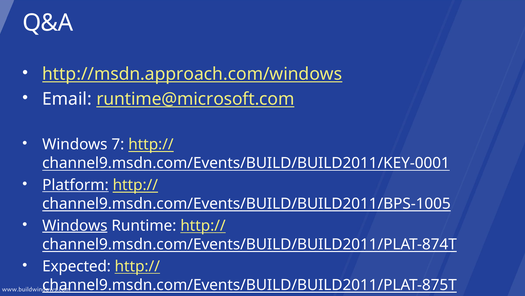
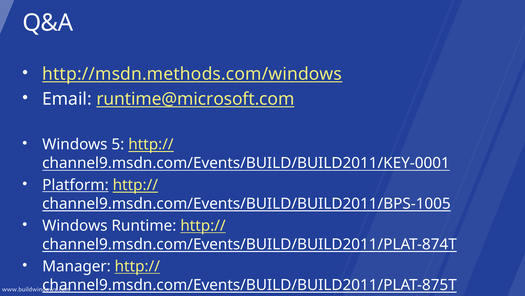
http://msdn.approach.com/windows: http://msdn.approach.com/windows -> http://msdn.methods.com/windows (192, 74)
7: 7 -> 5 (118, 144)
Windows underline: present -> none (75, 225)
Expected: Expected -> Manager (76, 266)
